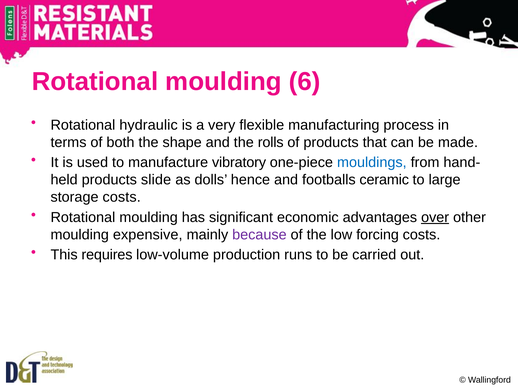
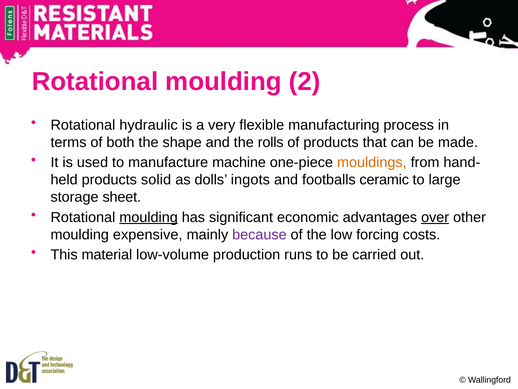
6: 6 -> 2 (305, 82)
vibratory: vibratory -> machine (239, 162)
mouldings colour: blue -> orange (372, 162)
slide: slide -> solid (156, 180)
hence: hence -> ingots (250, 180)
storage costs: costs -> sheet (122, 197)
moulding underline: none -> present (149, 217)
requires: requires -> material (107, 254)
